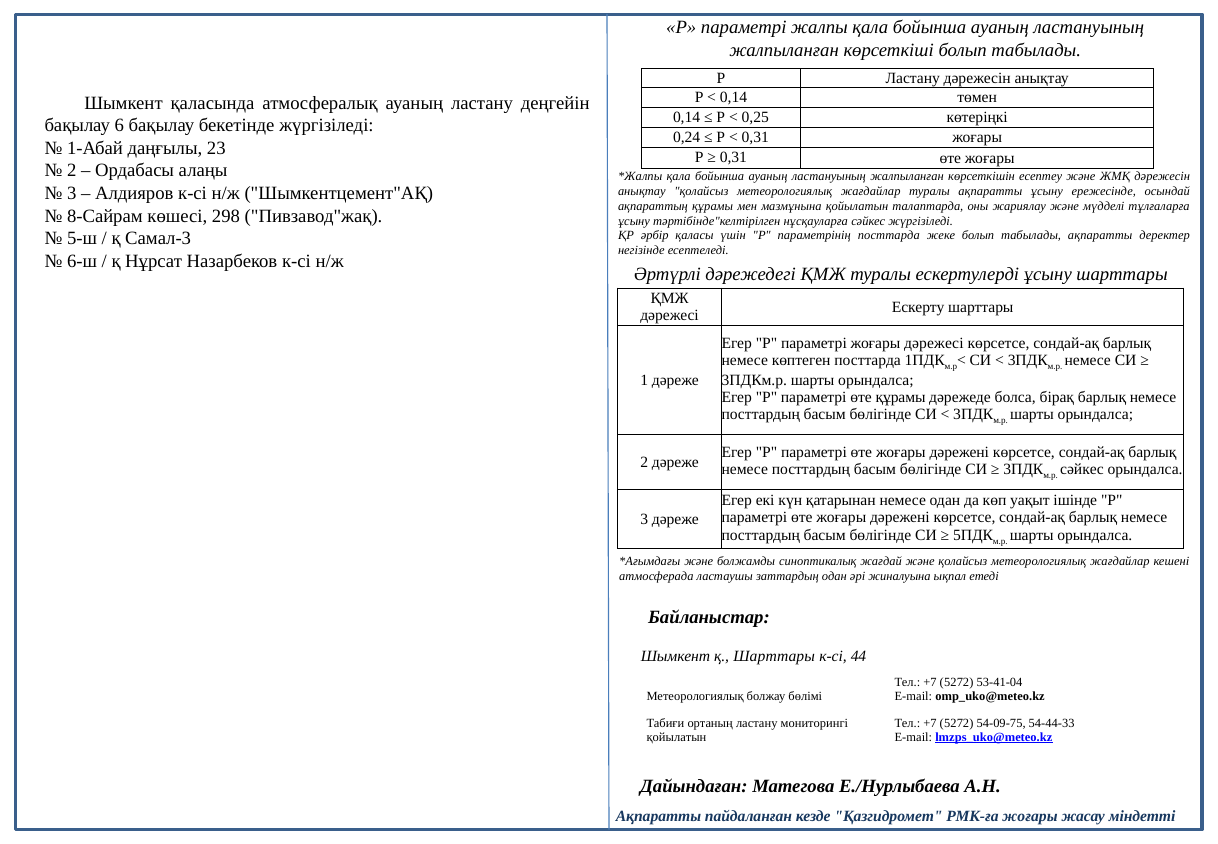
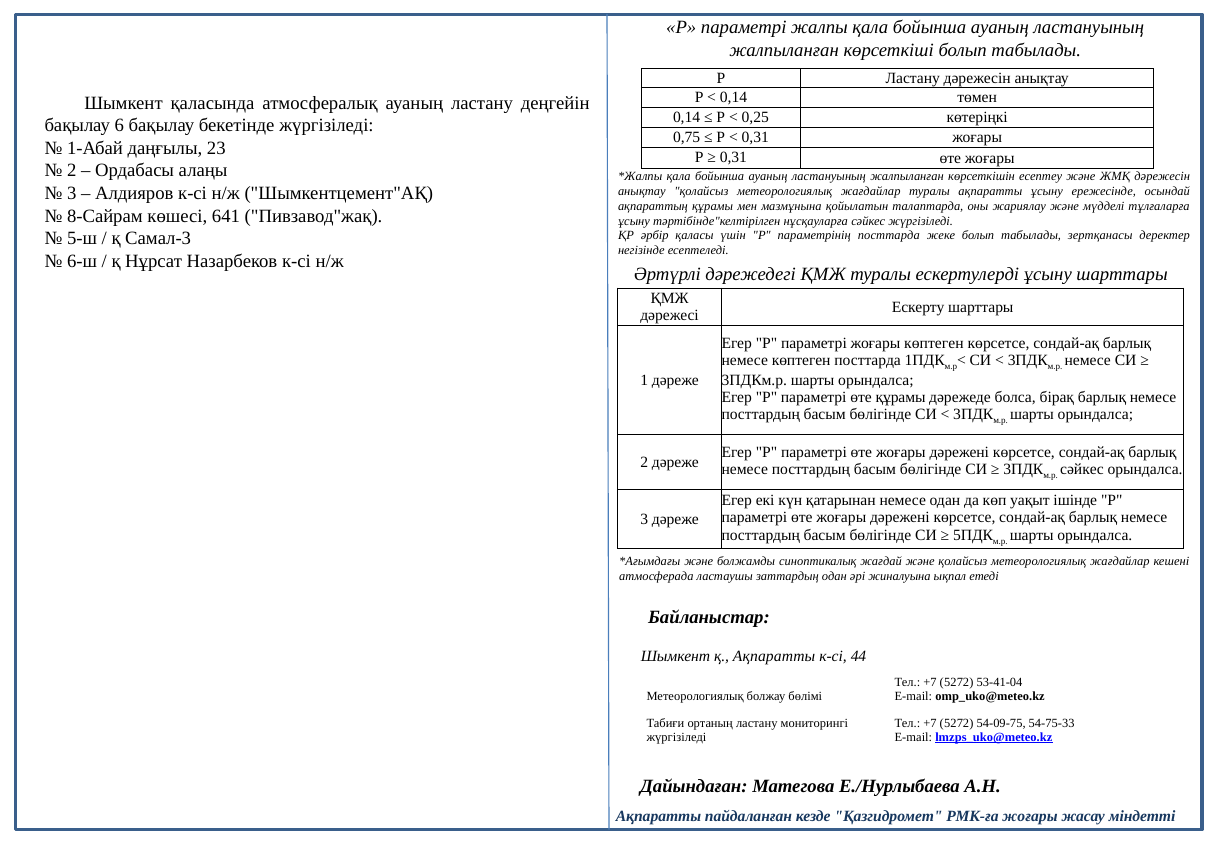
0,24: 0,24 -> 0,75 (687, 137)
298: 298 -> 641 (226, 216)
табылады ақпаратты: ақпаратты -> зертқанасы (1100, 236)
жоғары дәрежесі: дәрежесі -> көптеген (934, 343)
қ Шарттары: Шарттары -> Ақпаратты (774, 655)
54-44-33: 54-44-33 -> 54-75-33 (1052, 723)
қойылатын: қойылатын -> жүргізіледі (676, 737)
